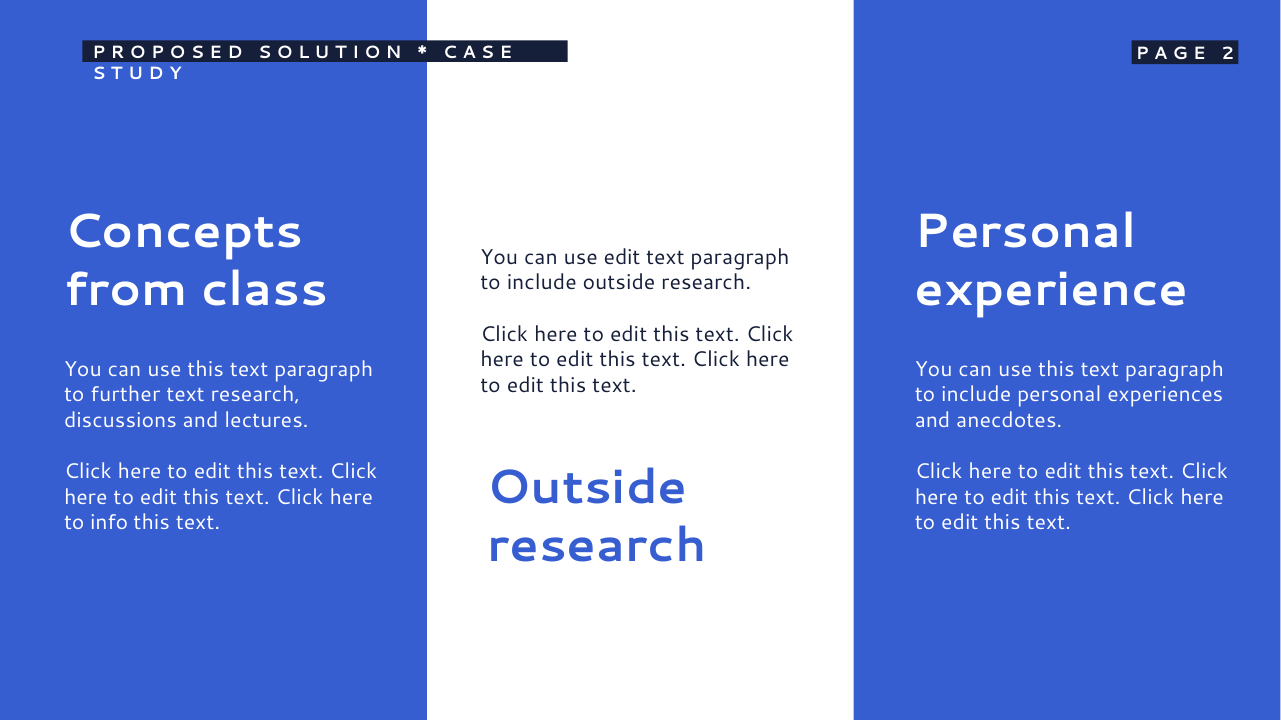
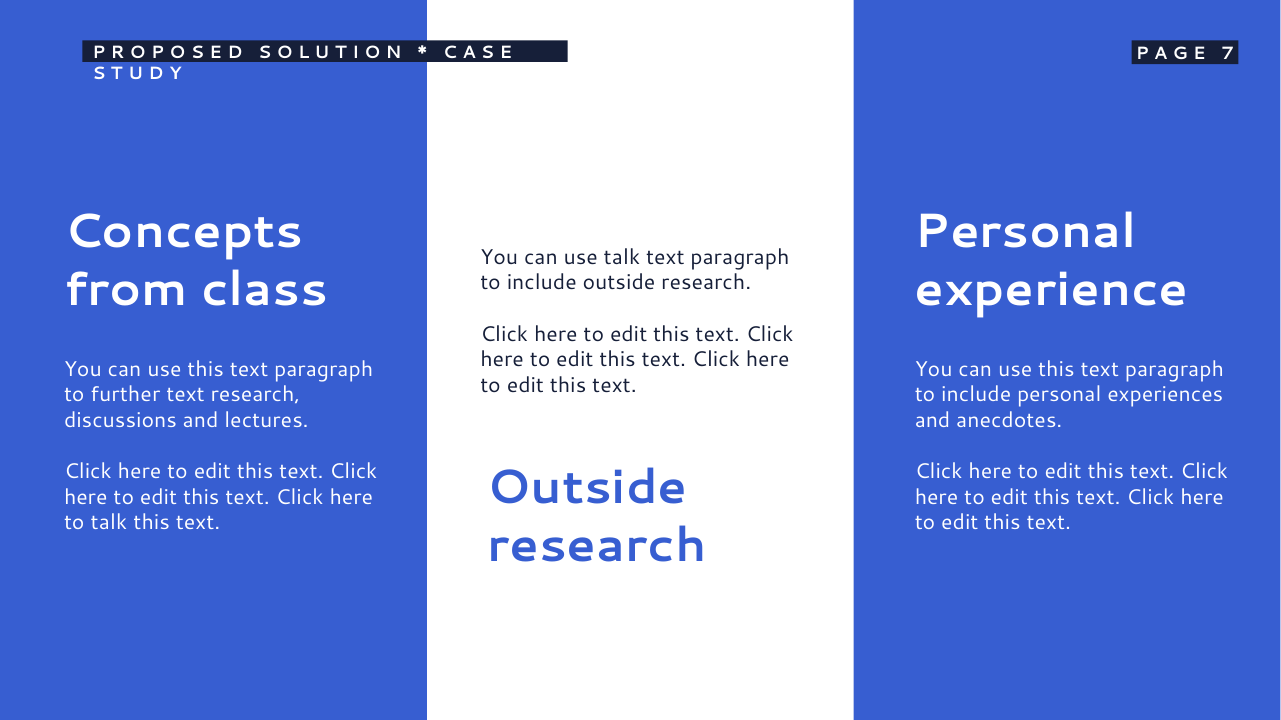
2: 2 -> 7 (1228, 54)
use edit: edit -> talk (622, 258)
to info: info -> talk (109, 523)
